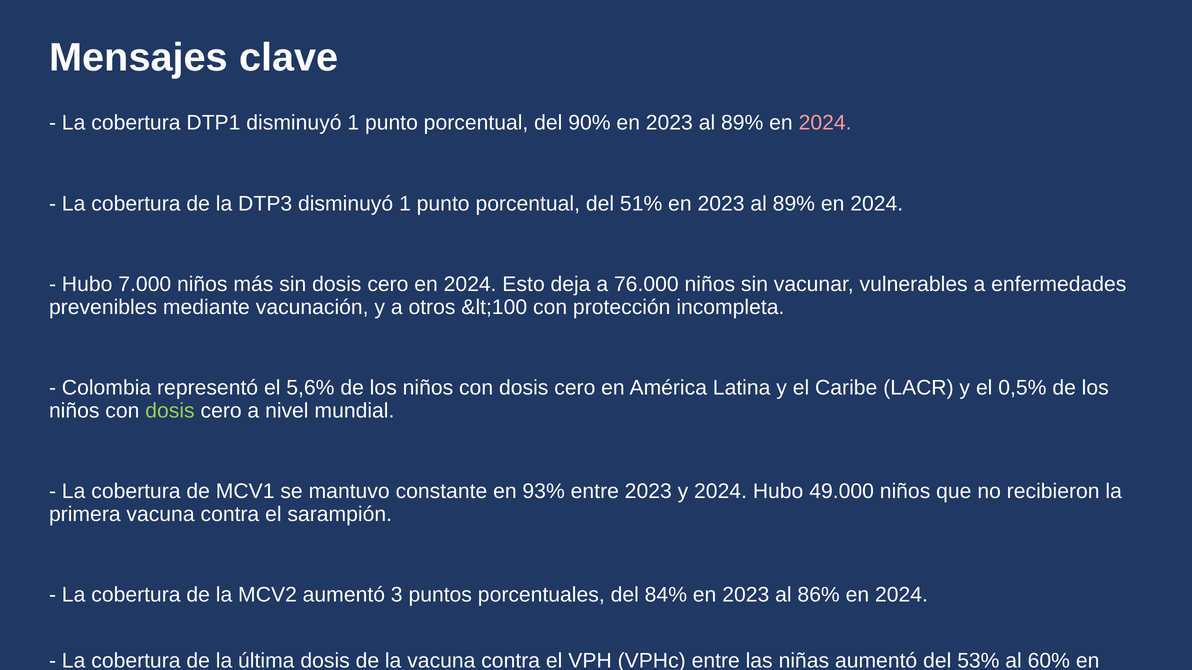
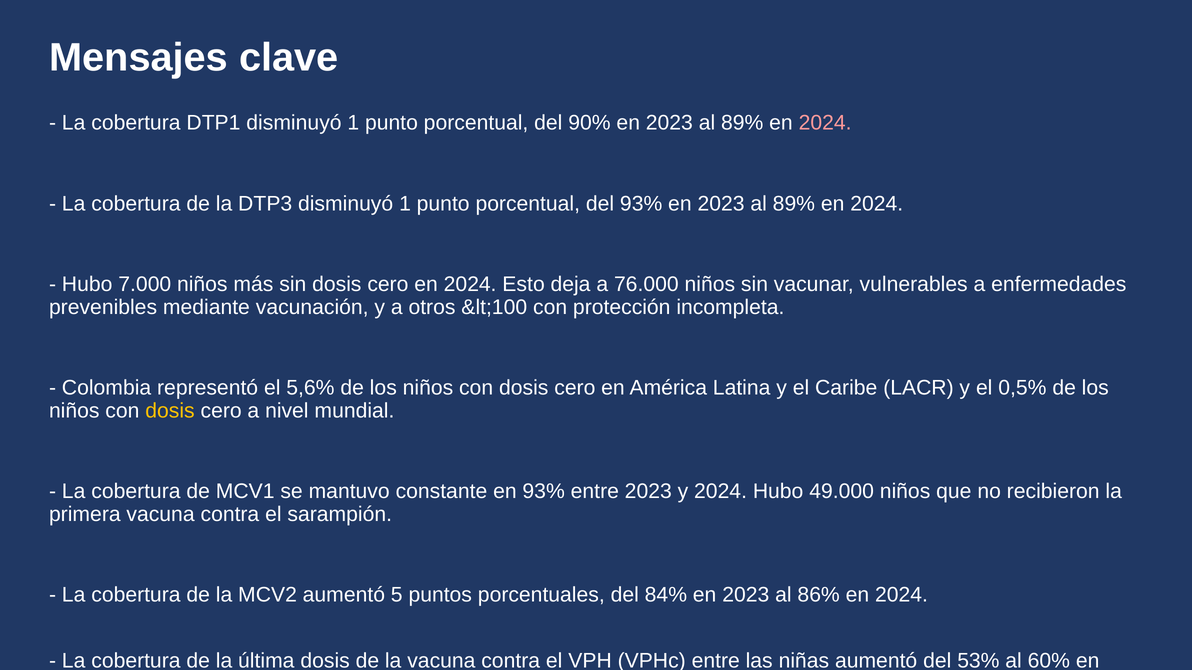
del 51%: 51% -> 93% (641, 204)
dosis colour: light green -> yellow (170, 411)
3: 3 -> 5 (397, 595)
